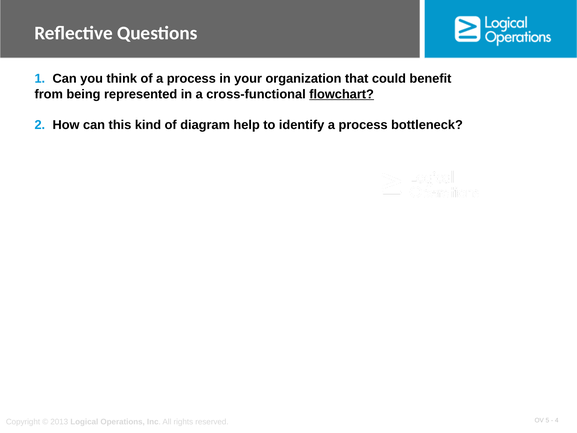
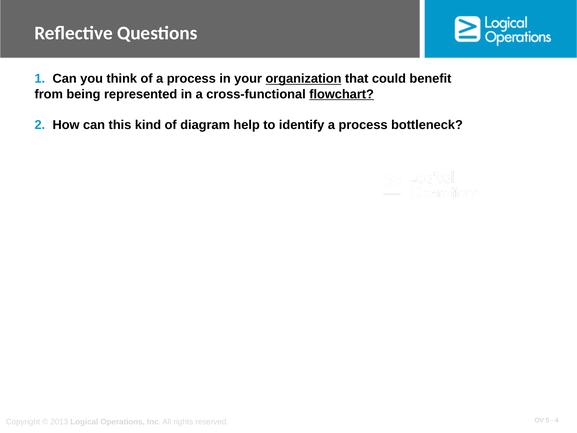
organization underline: none -> present (303, 79)
